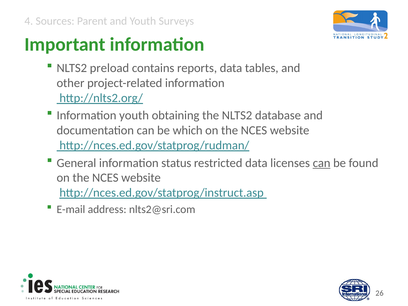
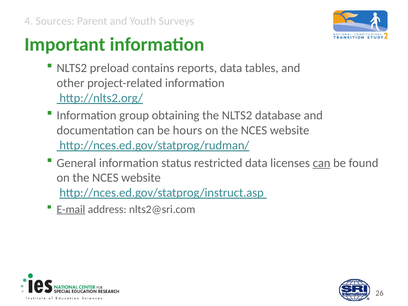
Information youth: youth -> group (134, 116)
which: which -> hours (188, 130)
E-mail underline: none -> present (71, 209)
